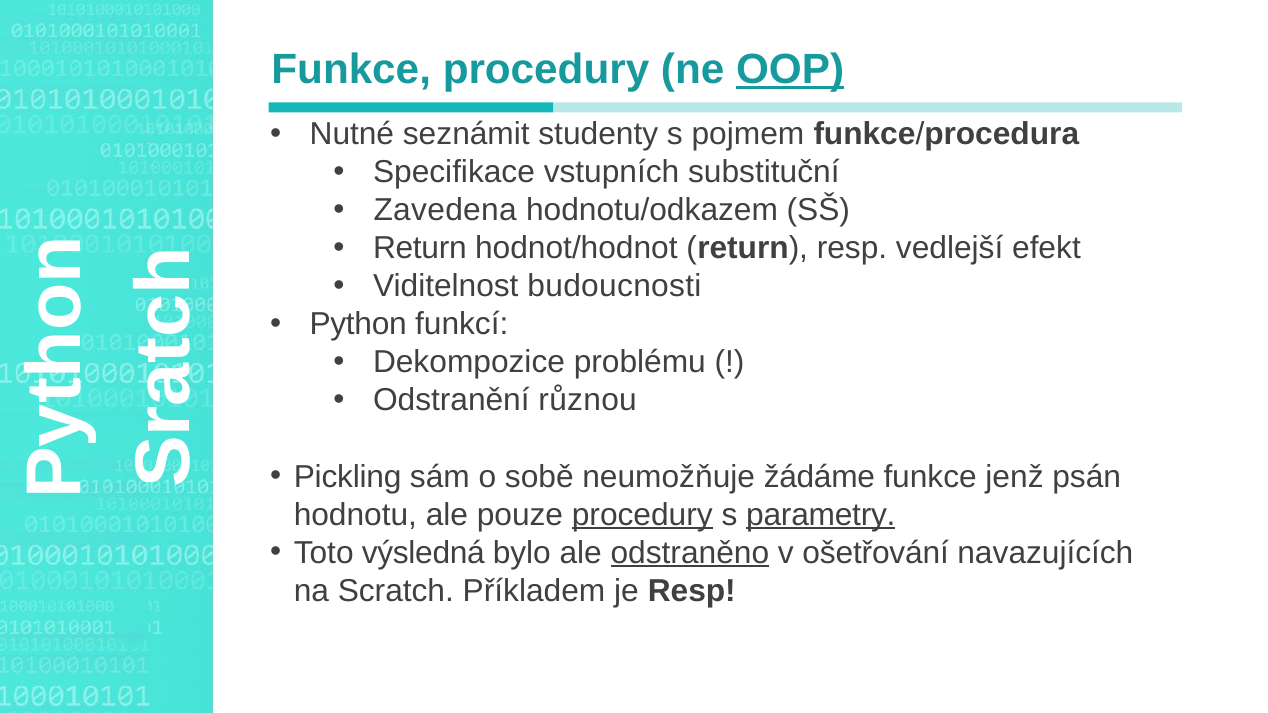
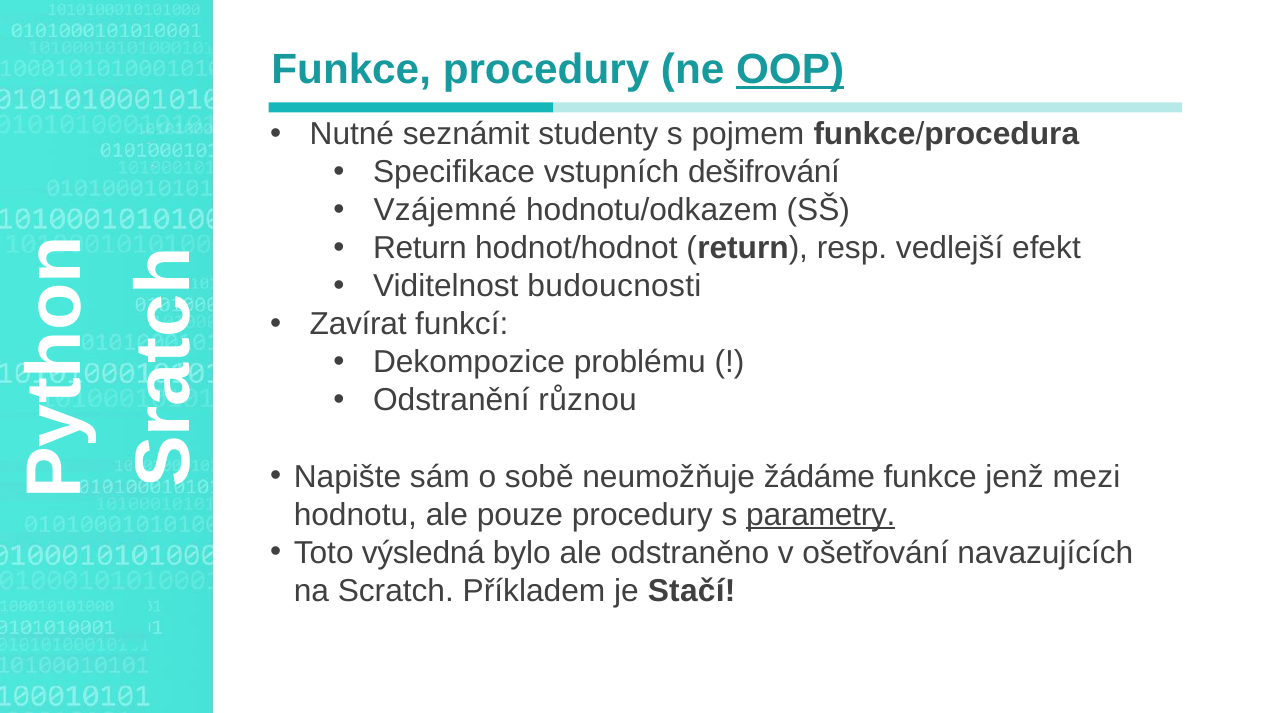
substituční: substituční -> dešifrování (764, 172)
Zavedena: Zavedena -> Vzájemné (445, 210)
Python: Python -> Zavírat (358, 325)
Pickling: Pickling -> Napište (348, 477)
psán: psán -> mezi (1087, 477)
procedury underline: present -> none (642, 515)
odstraněno underline: present -> none (690, 553)
je Resp: Resp -> Stačí (692, 591)
